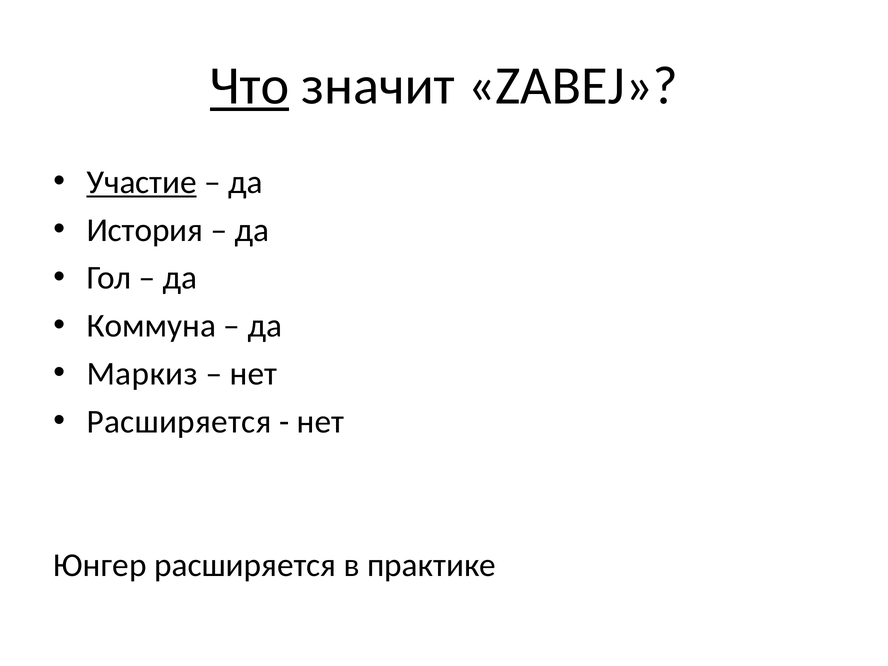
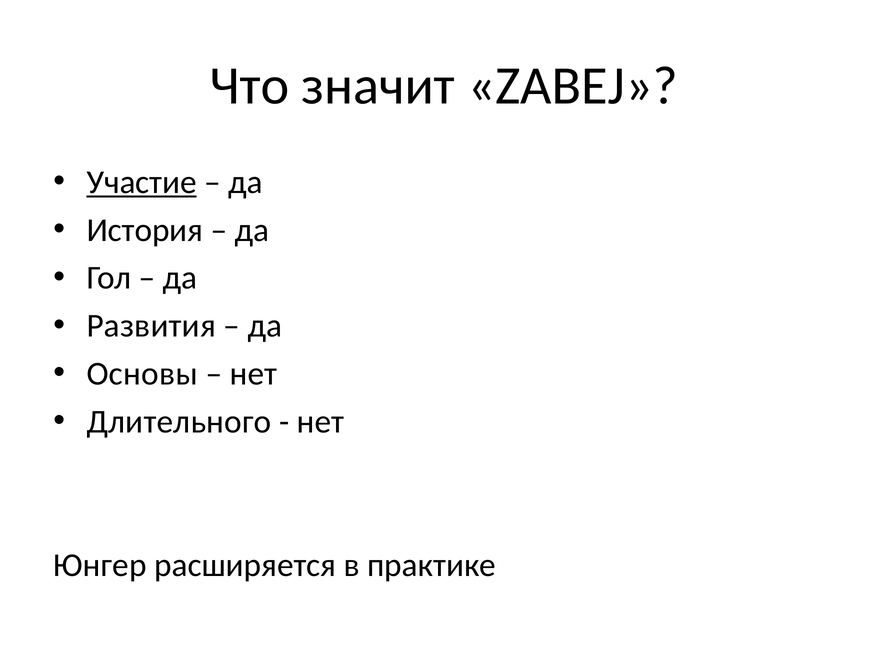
Что underline: present -> none (250, 86)
Коммуна: Коммуна -> Развития (151, 326)
Маркиз: Маркиз -> Основы (142, 374)
Расширяется: Расширяется -> Длительного (179, 422)
